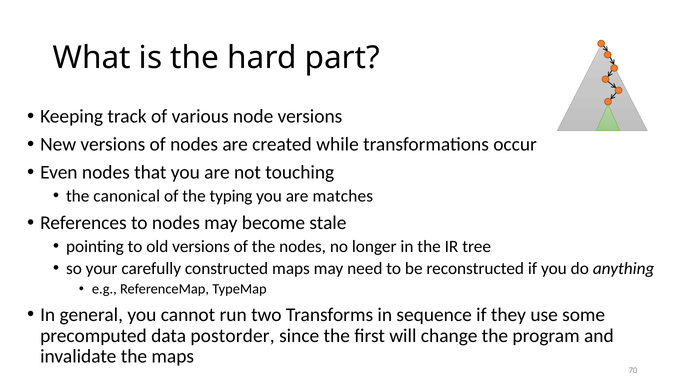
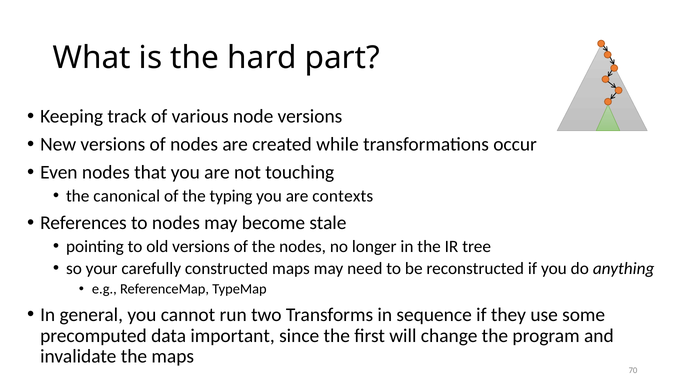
matches: matches -> contexts (343, 196)
postorder: postorder -> important (233, 336)
